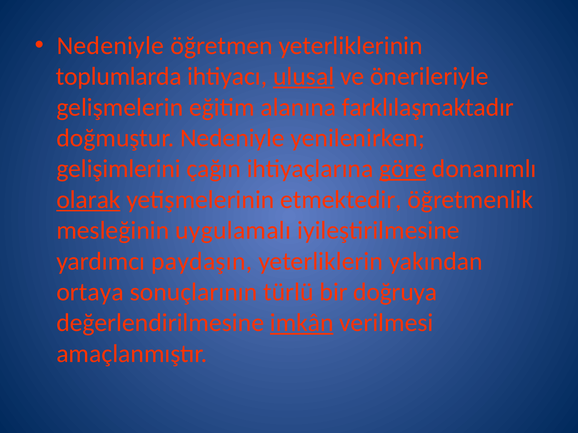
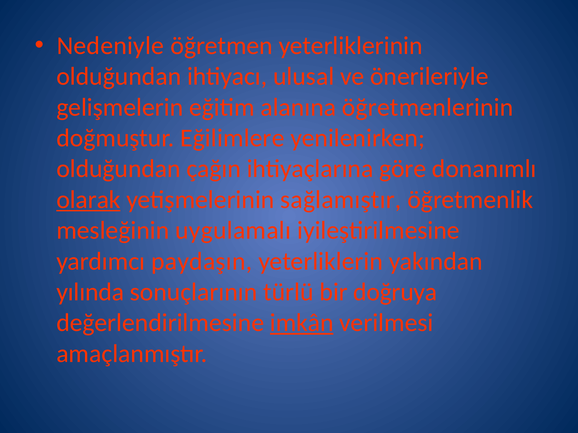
toplumlarda: toplumlarda -> olduğundan (119, 77)
ulusal underline: present -> none (304, 77)
farklılaşmaktadır: farklılaşmaktadır -> öğretmenlerinin (428, 107)
doğmuştur Nedeniyle: Nedeniyle -> Eğilimlere (232, 138)
gelişimlerini: gelişimlerini -> olduğundan (119, 169)
göre underline: present -> none (403, 169)
etmektedir: etmektedir -> sağlamıştır (341, 200)
ortaya: ortaya -> yılında (90, 292)
